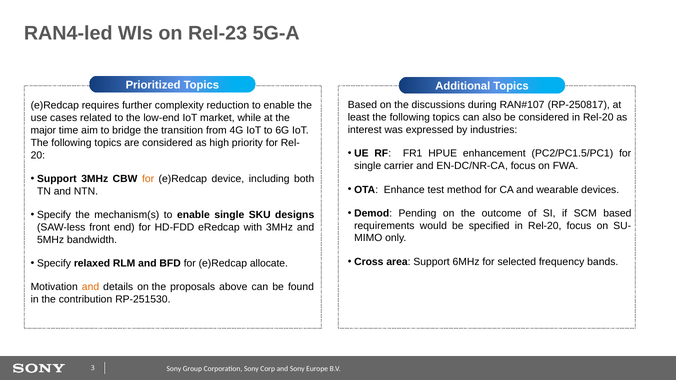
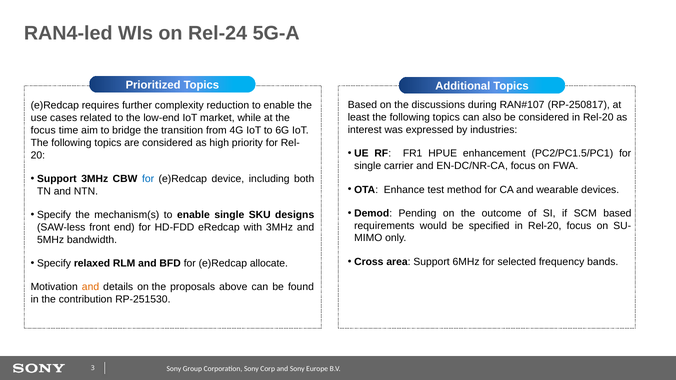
Rel-23: Rel-23 -> Rel-24 (218, 33)
major: major -> focus (43, 130)
for colour: orange -> blue (148, 179)
